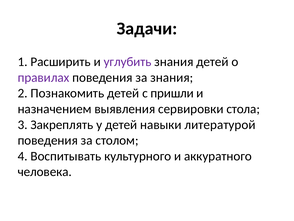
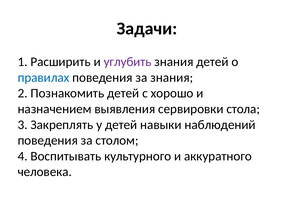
правилах colour: purple -> blue (44, 77)
пришли: пришли -> хорошо (172, 93)
литературой: литературой -> наблюдений (220, 124)
